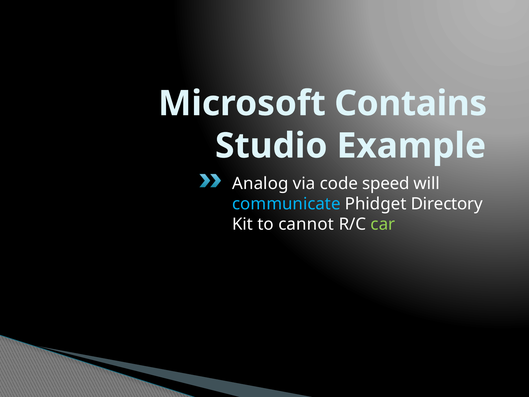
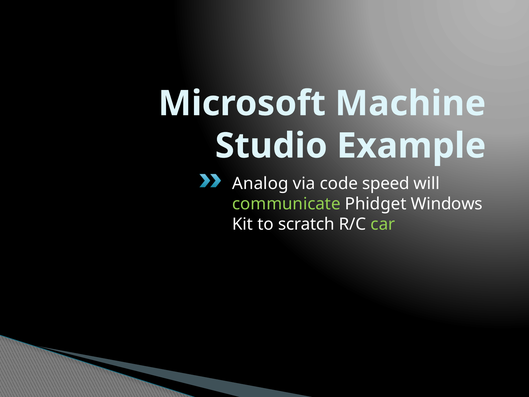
Contains: Contains -> Machine (410, 103)
communicate colour: light blue -> light green (286, 204)
Directory: Directory -> Windows (447, 204)
cannot: cannot -> scratch (306, 224)
